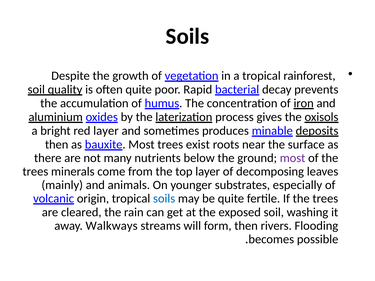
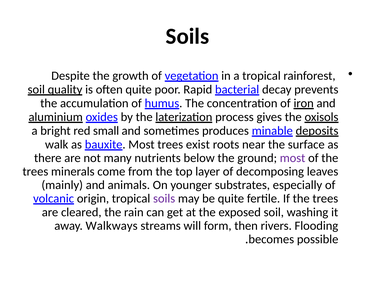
red layer: layer -> small (106, 131)
then: then -> walk (57, 145)
soils colour: blue -> purple (164, 199)
